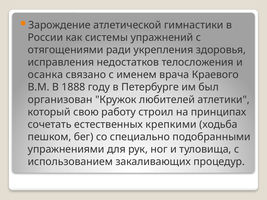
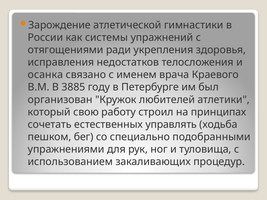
1888: 1888 -> 3885 (73, 87)
крепкими: крепкими -> управлять (171, 125)
